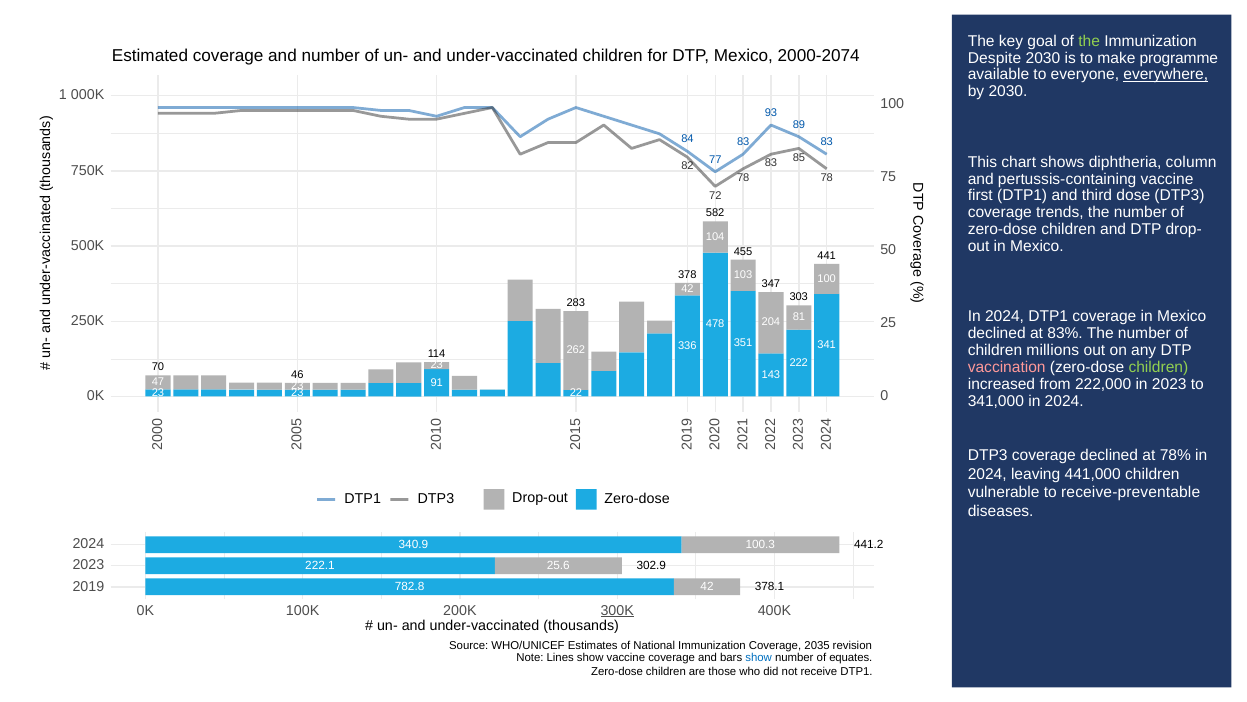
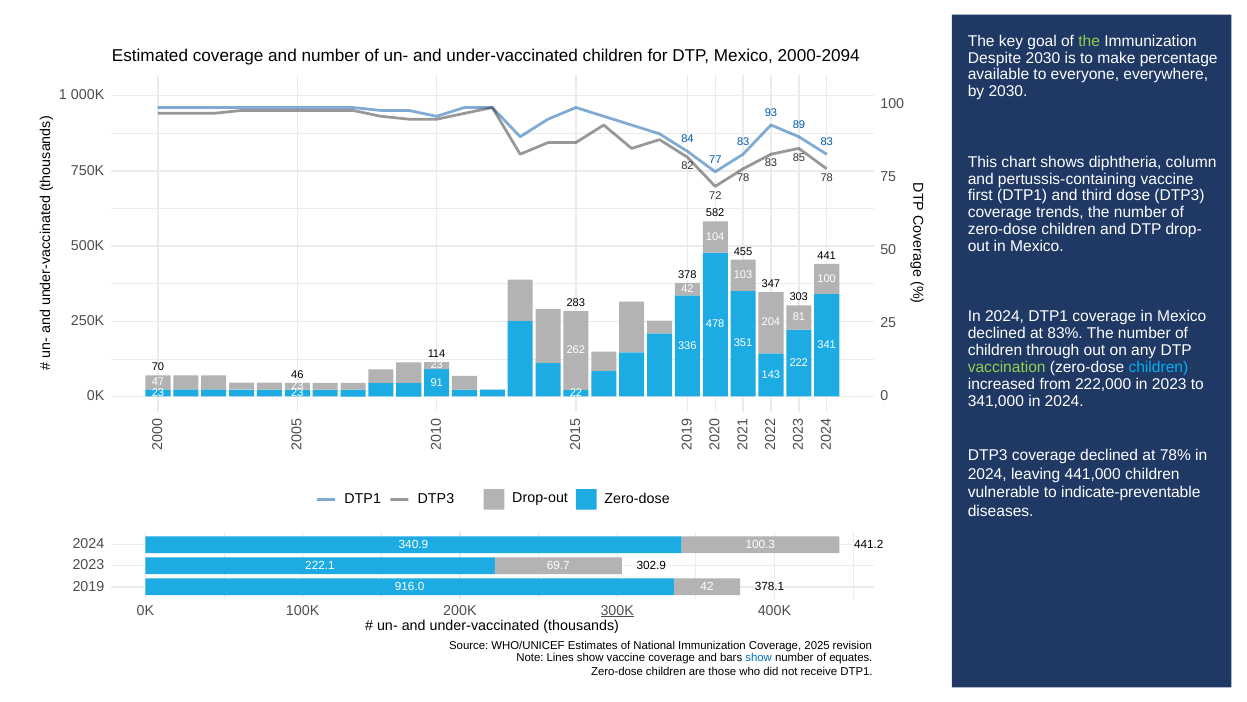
2000-2074: 2000-2074 -> 2000-2094 (819, 55)
programme: programme -> percentage (1179, 58)
everywhere underline: present -> none (1166, 75)
millions: millions -> through (1053, 350)
vaccination colour: pink -> light green (1007, 367)
children colour: light green -> light blue (1158, 367)
receive-preventable: receive-preventable -> indicate-preventable (1131, 492)
25.6: 25.6 -> 69.7 (558, 565)
782.8: 782.8 -> 916.0 (410, 586)
2035: 2035 -> 2025 (817, 645)
